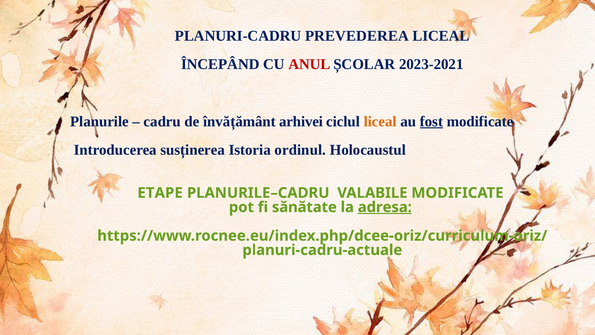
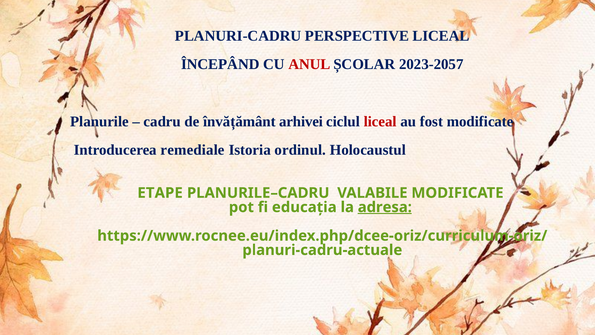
PREVEDEREA: PREVEDEREA -> PERSPECTIVE (357, 36)
2023-2021: 2023-2021 -> 2023-2057 (431, 64)
liceal colour: orange -> red (380, 121)
fost underline: present -> none (431, 121)
susținerea: susținerea -> remediale (193, 150)
sănătate: sănătate -> educația (304, 207)
